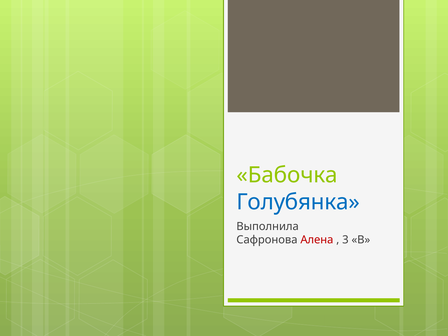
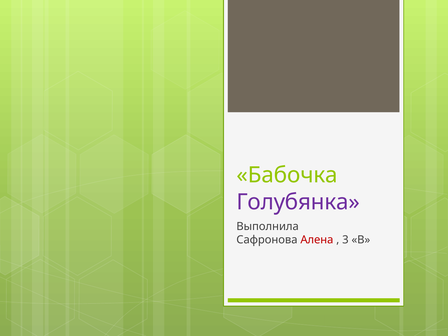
Голубянка colour: blue -> purple (298, 202)
